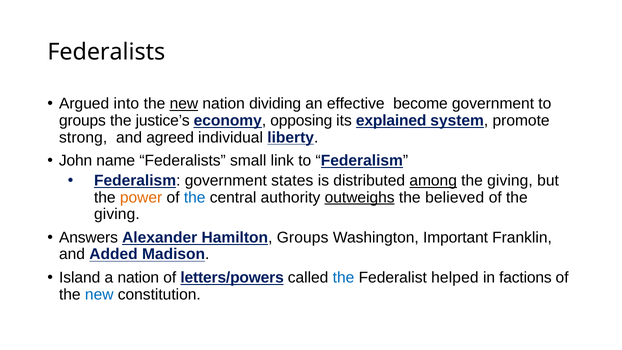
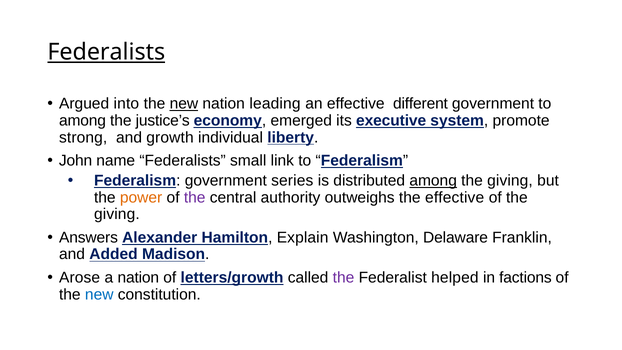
Federalists underline: none -> present (106, 52)
dividing: dividing -> leading (275, 104)
become: become -> different (420, 104)
groups: groups -> among (82, 121)
opposing: opposing -> emerged (301, 121)
explained: explained -> executive (391, 121)
agreed: agreed -> growth (170, 137)
states: states -> series (292, 181)
the colour: blue -> purple (195, 197)
outweighs underline: present -> none (360, 197)
the believed: believed -> effective (455, 197)
Hamilton Groups: Groups -> Explain (303, 237)
Important: Important -> Delaware (456, 237)
Island: Island -> Arose (80, 278)
letters/powers: letters/powers -> letters/growth (232, 278)
the colour: blue -> purple (344, 278)
